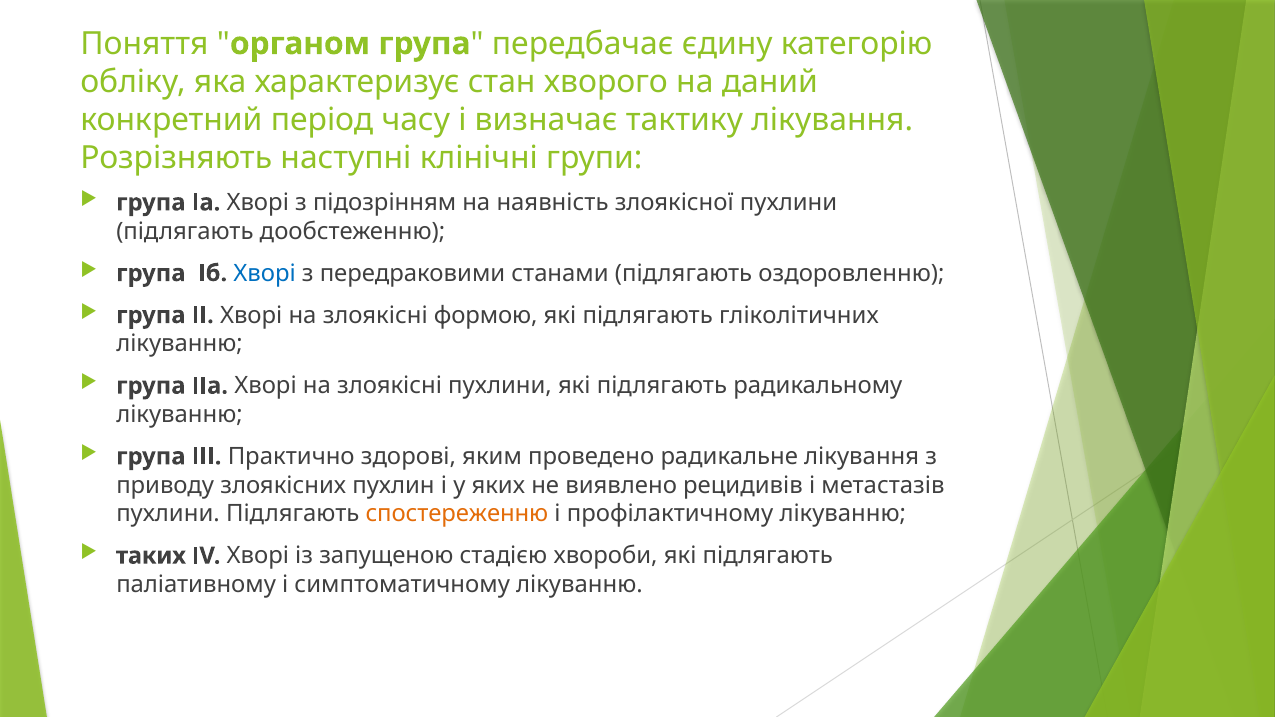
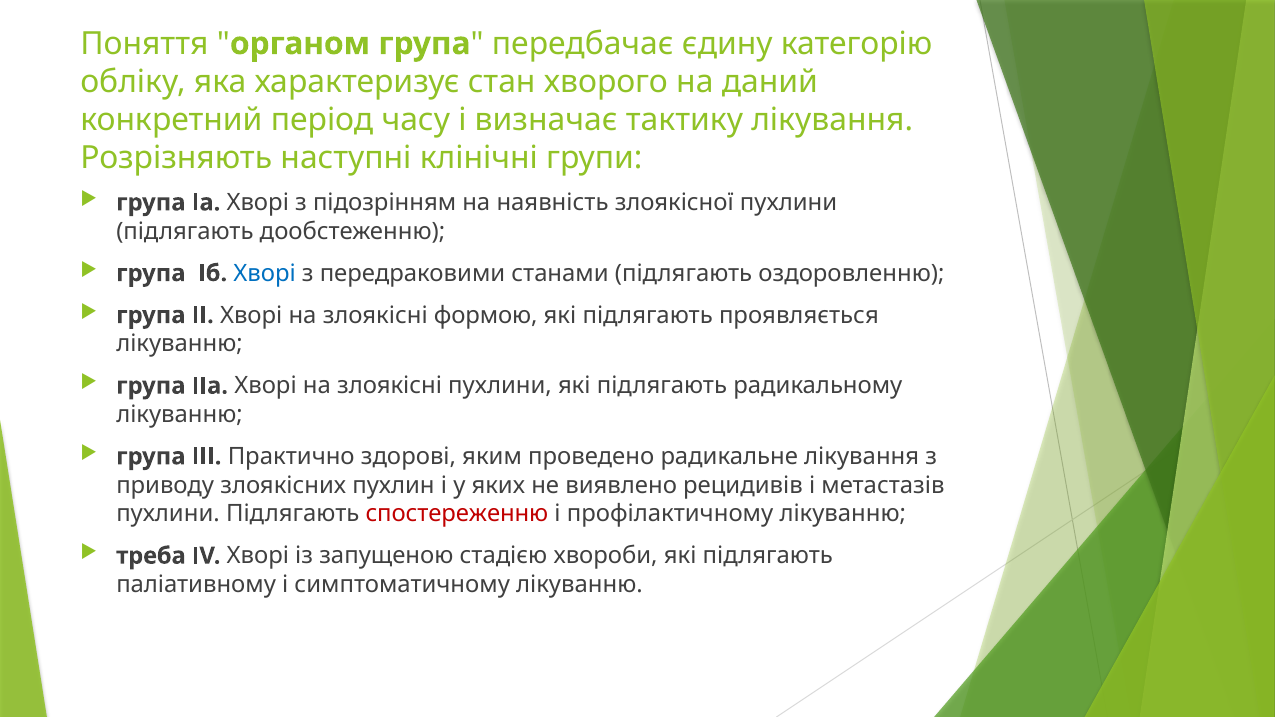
гліколітичних: гліколітичних -> проявляється (799, 315)
спостереженню colour: orange -> red (457, 514)
таких: таких -> треба (151, 556)
